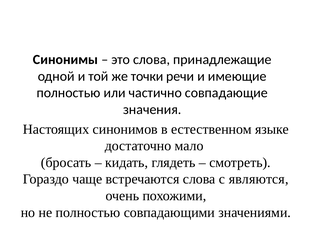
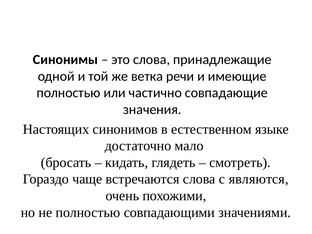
точки: точки -> ветка (147, 76)
